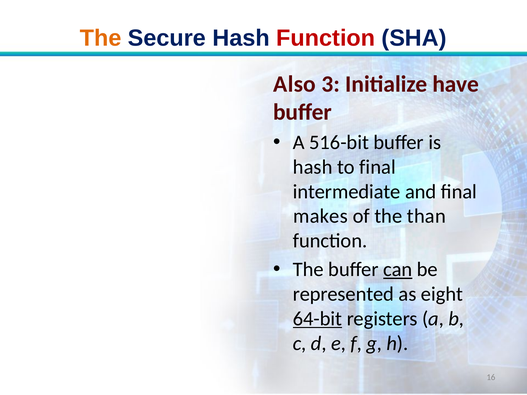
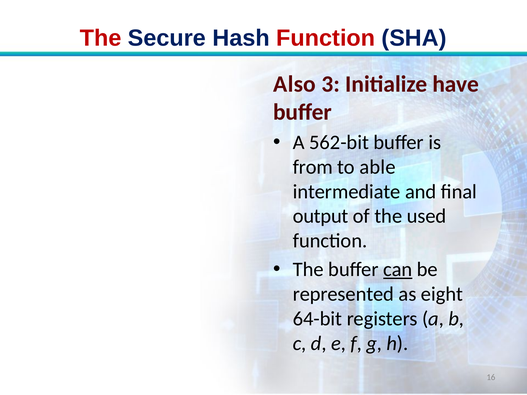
The colour: orange -> red (101, 38)
516-bit: 516-bit -> 562-bit (339, 143)
hash: hash -> from (313, 167)
to final: final -> able (378, 167)
makes: makes -> output (321, 216)
than: than -> used (427, 216)
64-bit underline: present -> none (317, 319)
